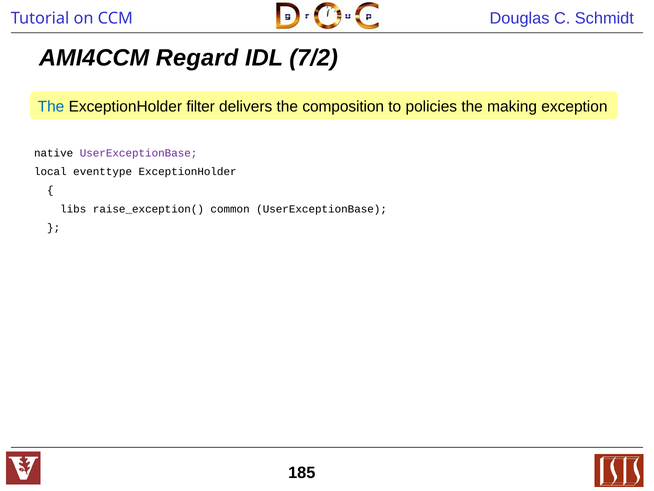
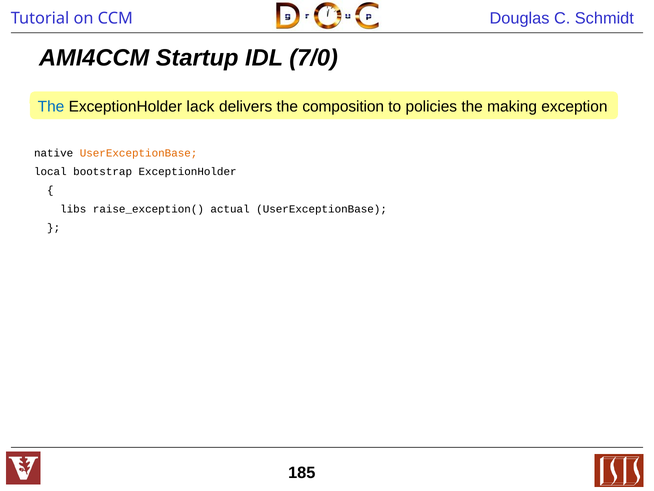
Regard: Regard -> Startup (197, 58)
7/2: 7/2 -> 7/0 (314, 58)
filter: filter -> lack (200, 106)
UserExceptionBase colour: purple -> orange (139, 153)
eventtype: eventtype -> bootstrap (103, 172)
common: common -> actual (230, 209)
